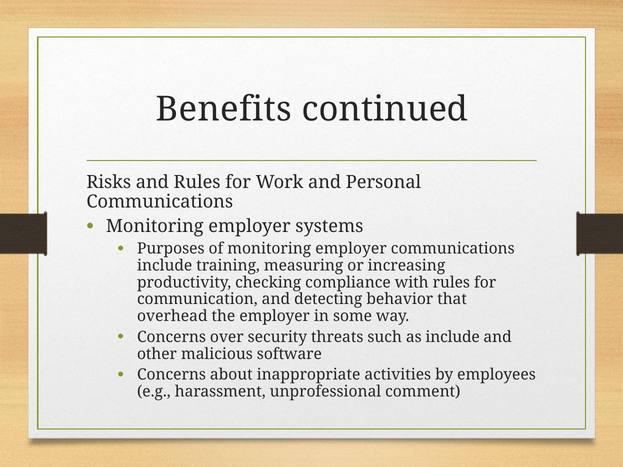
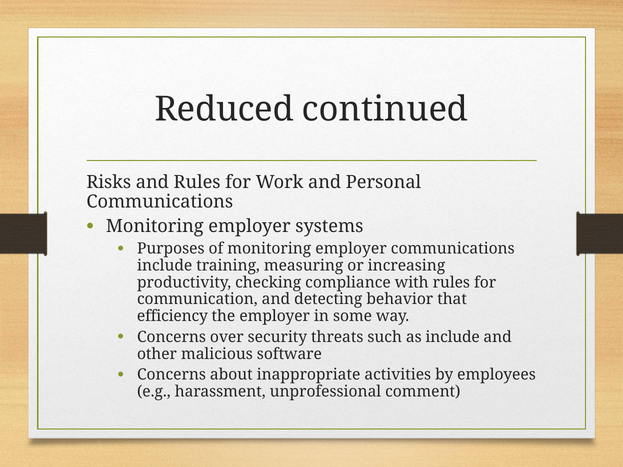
Benefits: Benefits -> Reduced (224, 109)
overhead: overhead -> efficiency (172, 316)
